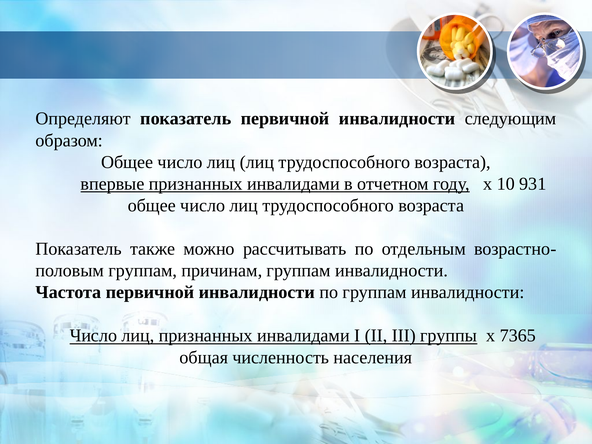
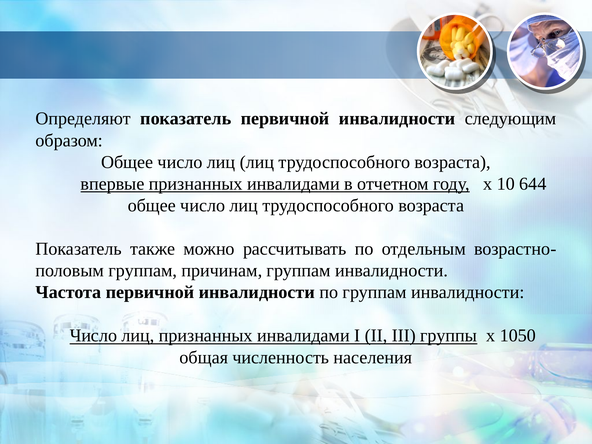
931: 931 -> 644 (533, 184)
7365: 7365 -> 1050 (518, 336)
